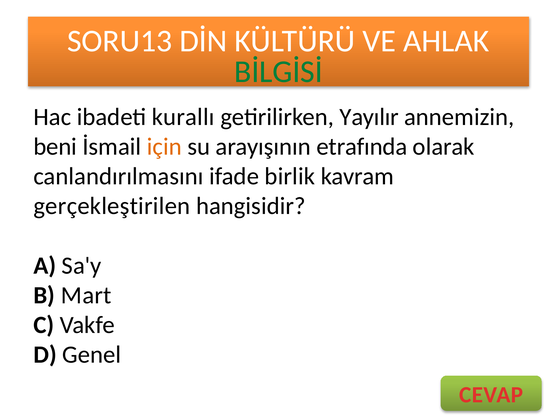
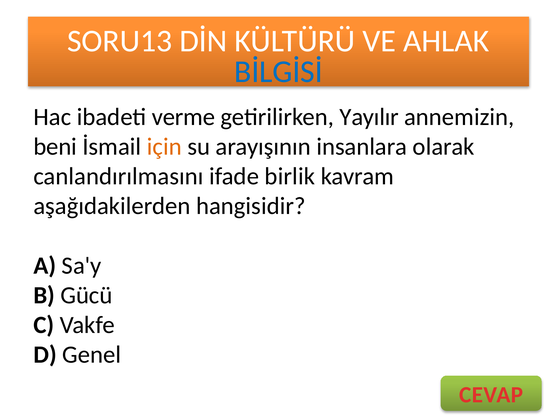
BİLGİSİ colour: green -> blue (278, 72)
kurallı: kurallı -> verme (183, 117)
etrafında: etrafında -> insanlara (362, 147)
gerçekleştirilen: gerçekleştirilen -> aşağıdakilerden (112, 206)
Mart: Mart -> Gücü (86, 295)
